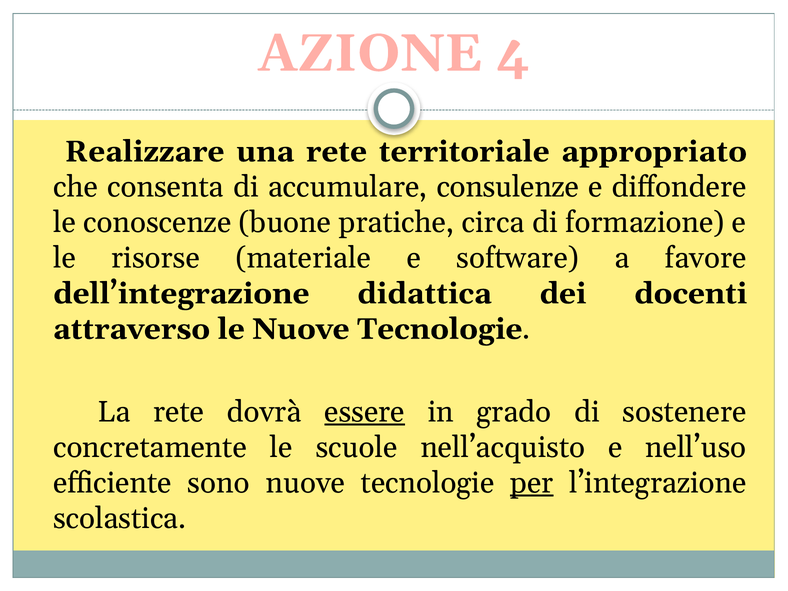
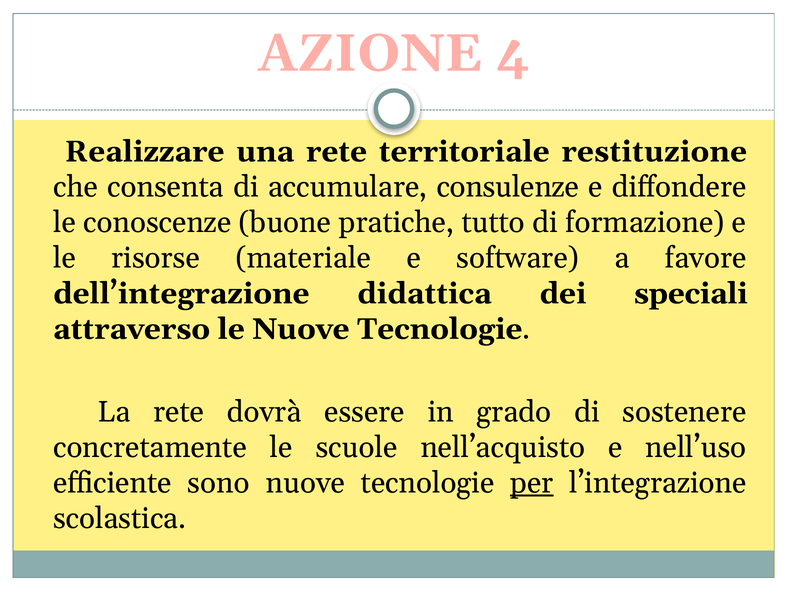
appropriato: appropriato -> restituzione (654, 152)
circa: circa -> tutto (493, 223)
docenti: docenti -> speciali (691, 294)
essere underline: present -> none (365, 412)
